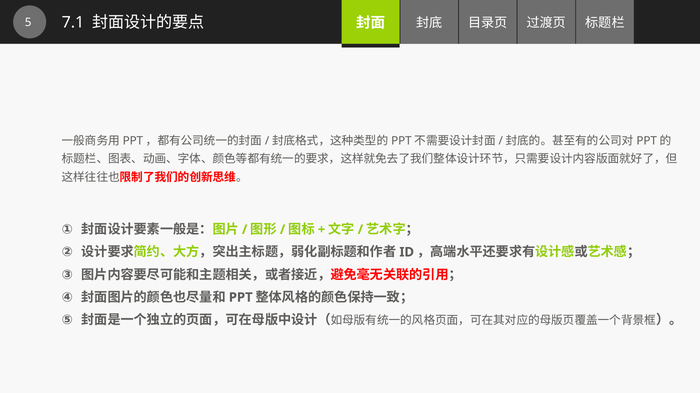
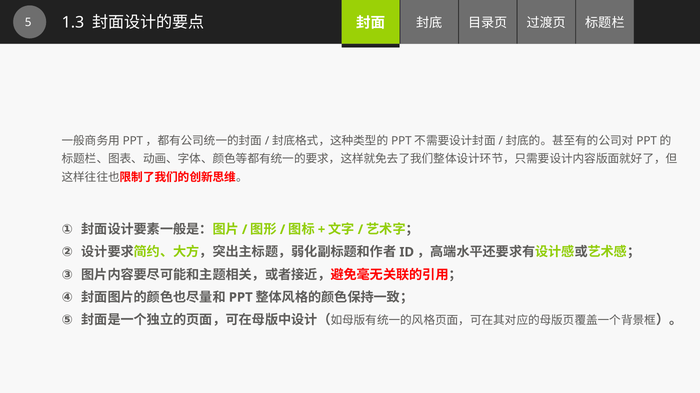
7.1: 7.1 -> 1.3 (73, 22)
